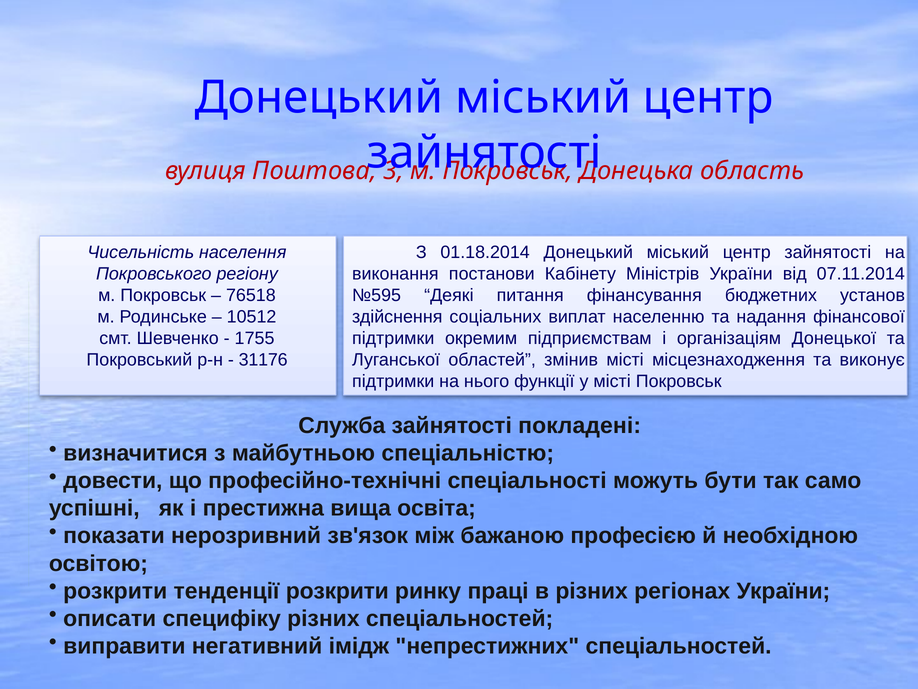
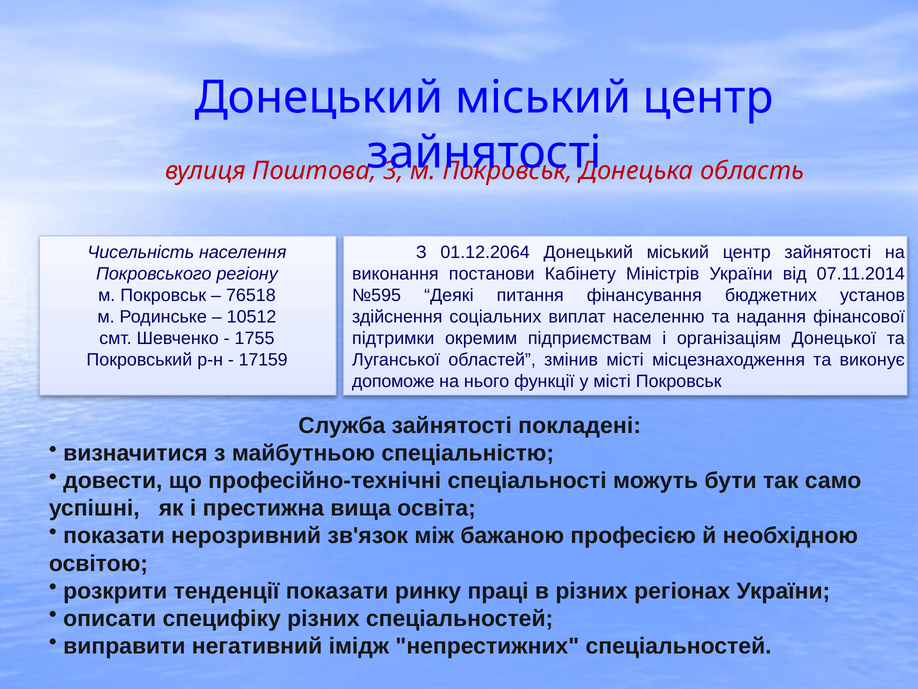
01.18.2014: 01.18.2014 -> 01.12.2064 (485, 252)
31176: 31176 -> 17159 (263, 360)
підтримки: підтримки -> допоможе (393, 381)
тенденції розкрити: розкрити -> показати (337, 591)
